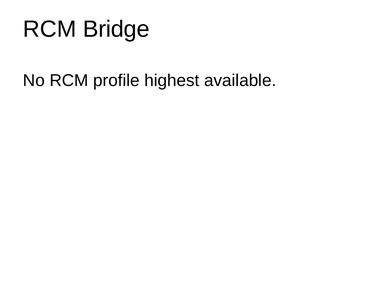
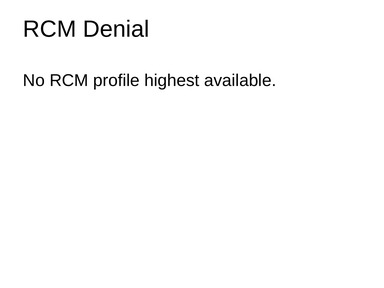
Bridge: Bridge -> Denial (116, 29)
